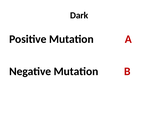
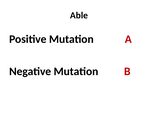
Dark: Dark -> Able (79, 15)
